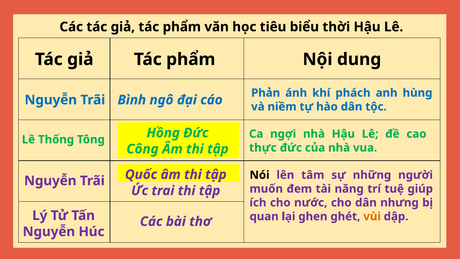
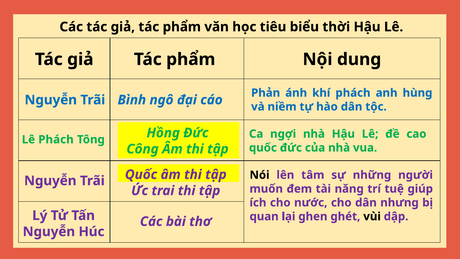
Lê Thống: Thống -> Phách (56, 139)
thực: thực -> quốc (263, 148)
vùi colour: orange -> black (372, 216)
